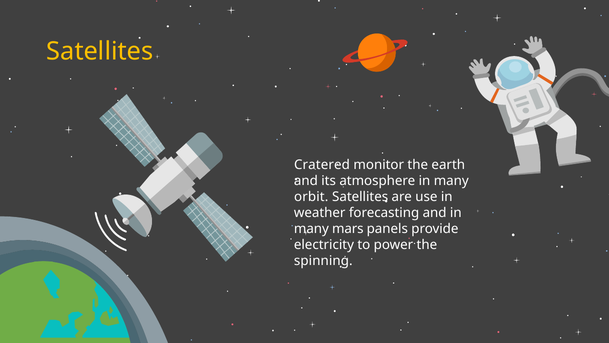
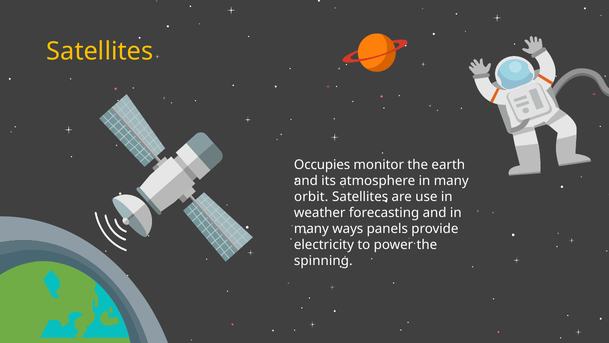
Cratered: Cratered -> Occupies (322, 165)
mars: mars -> ways (348, 228)
